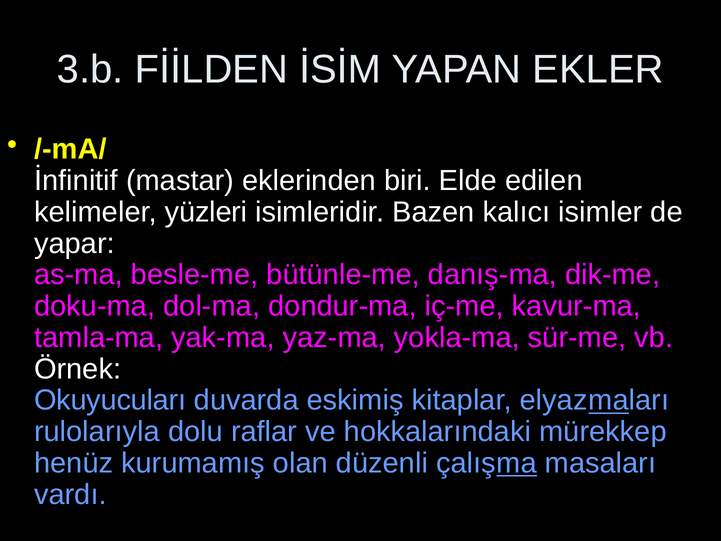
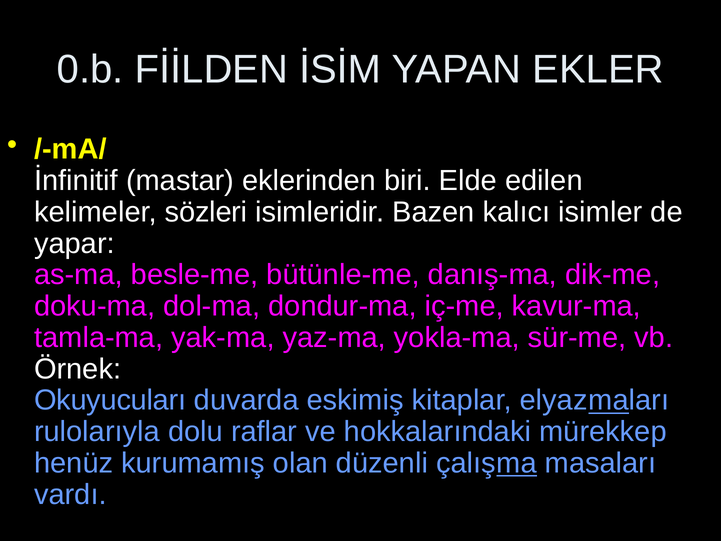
3.b: 3.b -> 0.b (90, 69)
yüzleri: yüzleri -> sözleri (206, 212)
